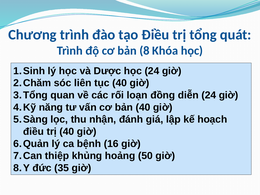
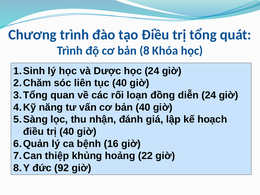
50: 50 -> 22 (145, 156)
35: 35 -> 92 (62, 168)
